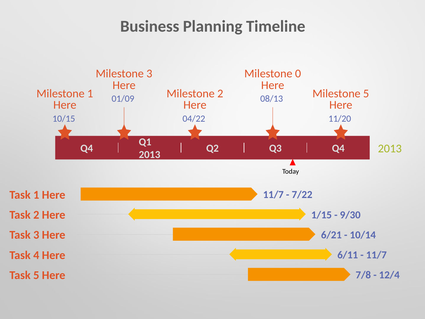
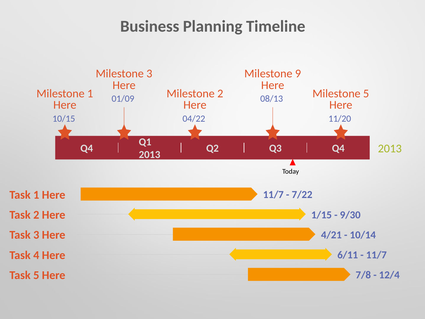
0: 0 -> 9 (298, 74)
6/21: 6/21 -> 4/21 (331, 235)
